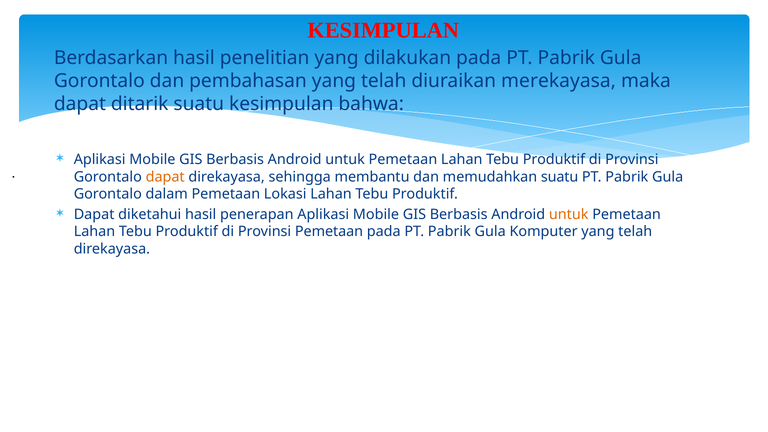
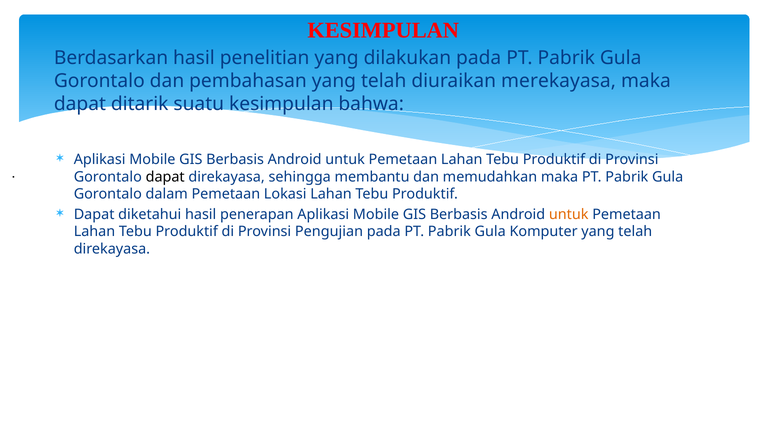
dapat colour: orange -> black (165, 177)
memudahkan suatu: suatu -> maka (560, 177)
Provinsi Pemetaan: Pemetaan -> Pengujian (329, 232)
